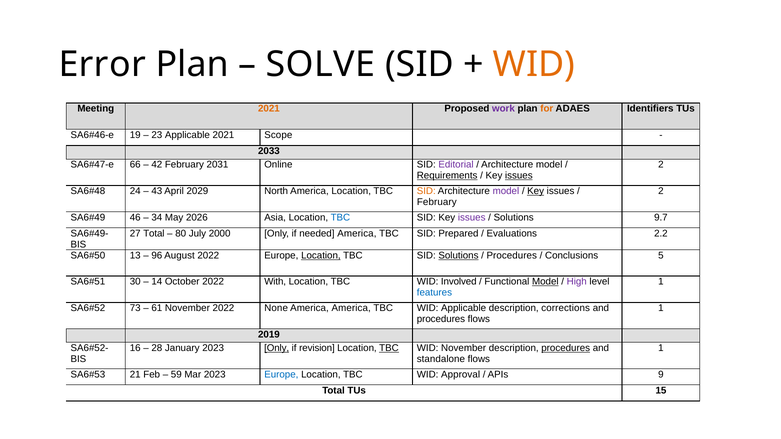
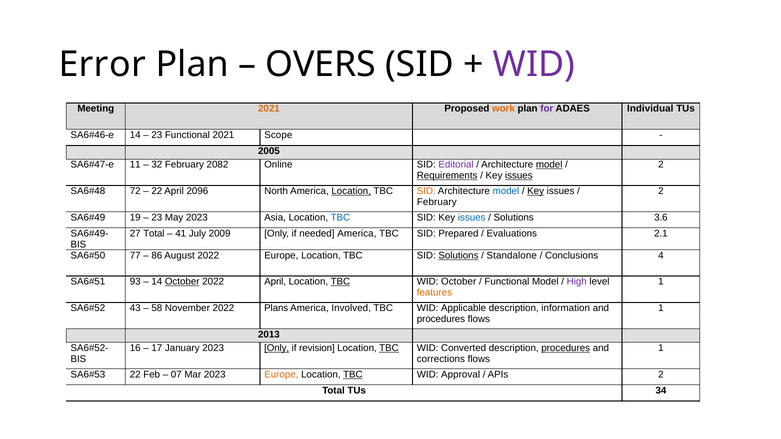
SOLVE: SOLVE -> OVERS (321, 65)
WID colour: orange -> purple (534, 65)
work colour: purple -> orange (503, 109)
for colour: orange -> purple (547, 109)
Identifiers: Identifiers -> Individual (650, 109)
19: 19 -> 14 (135, 135)
23 Applicable: Applicable -> Functional (187, 135)
2033: 2033 -> 2005 (269, 151)
66: 66 -> 11 (135, 165)
42: 42 -> 32 (157, 165)
2031: 2031 -> 2082 (217, 165)
model underline: none -> present (549, 165)
24: 24 -> 72 (135, 191)
43: 43 -> 22 (157, 191)
2029: 2029 -> 2096 (197, 191)
Location underline: none -> present (351, 191)
model colour: purple -> blue (506, 191)
46: 46 -> 19 (135, 218)
34: 34 -> 23 (157, 218)
May 2026: 2026 -> 2023 (197, 218)
issues colour: purple -> blue (472, 218)
9.7: 9.7 -> 3.6 (661, 218)
80: 80 -> 41 (181, 234)
2000: 2000 -> 2009 (220, 234)
2.2: 2.2 -> 2.1 (661, 234)
13: 13 -> 77 (135, 256)
96: 96 -> 86 (157, 256)
Location underline: present -> none (321, 256)
Procedures: Procedures -> Standalone (512, 256)
5: 5 -> 4 (661, 256)
30: 30 -> 93 (135, 282)
October underline: none -> present (182, 282)
2022 With: With -> April (275, 282)
TBC underline: none -> present (340, 282)
WID Involved: Involved -> October (459, 282)
Model underline: present -> none (545, 282)
features colour: blue -> orange (434, 293)
73: 73 -> 43 (135, 308)
61: 61 -> 58 (157, 308)
None: None -> Plans (276, 308)
America America: America -> Involved (351, 308)
corrections: corrections -> information (566, 308)
2019: 2019 -> 2013 (269, 335)
28: 28 -> 17 (157, 348)
WID November: November -> Converted (464, 348)
standalone: standalone -> corrections (441, 359)
21: 21 -> 22 (135, 375)
59: 59 -> 07 (176, 375)
Europe colour: blue -> orange (281, 375)
TBC underline: none -> present (353, 375)
APIs 9: 9 -> 2 (661, 375)
15: 15 -> 34 (661, 391)
